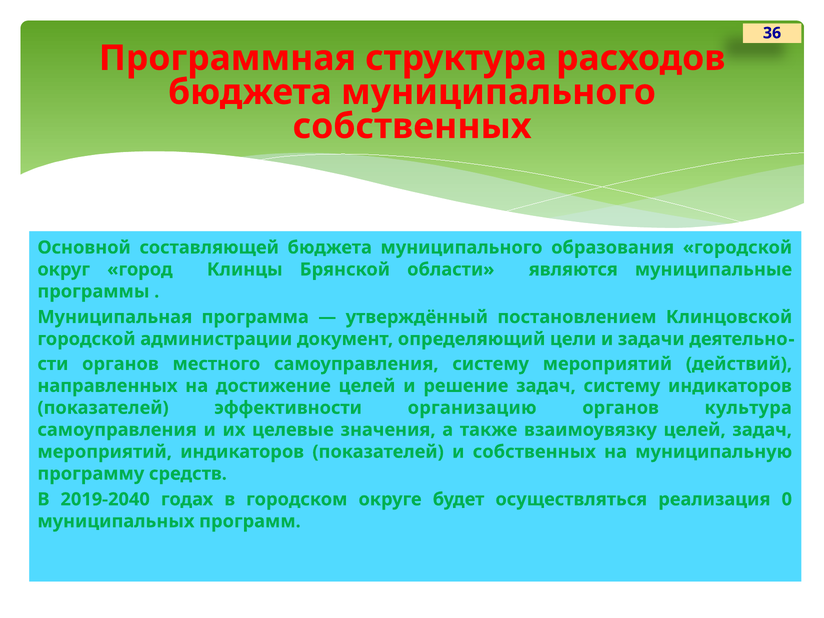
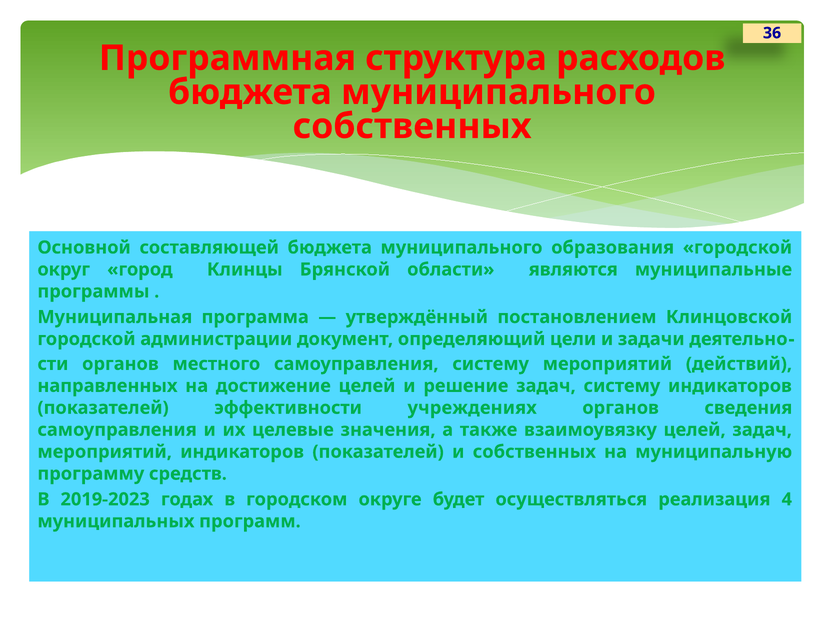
организацию: организацию -> учреждениях (472, 408)
культура: культура -> сведения (748, 408)
2019-2040: 2019-2040 -> 2019-2023 (105, 499)
0: 0 -> 4 (787, 499)
